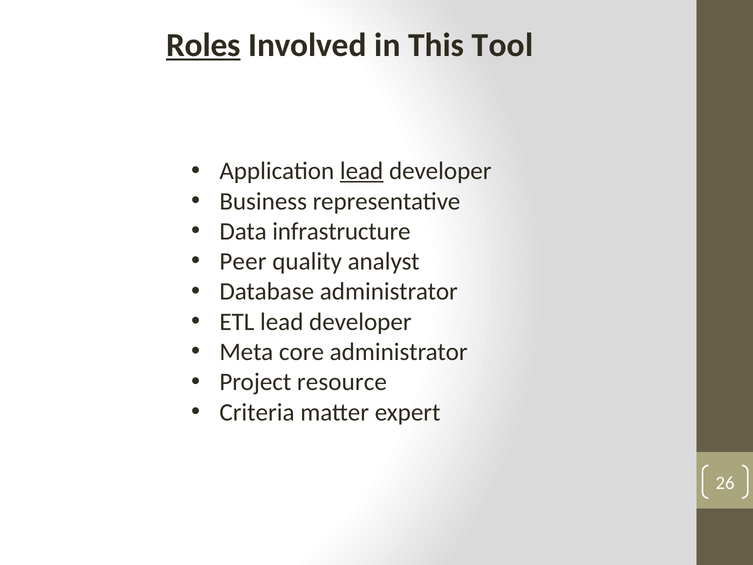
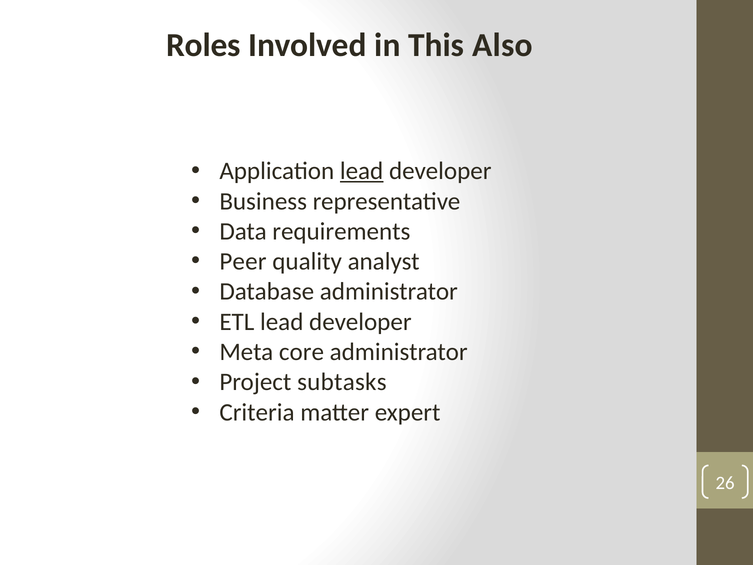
Roles underline: present -> none (203, 45)
Tool: Tool -> Also (502, 45)
infrastructure: infrastructure -> requirements (341, 231)
resource: resource -> subtasks (342, 382)
